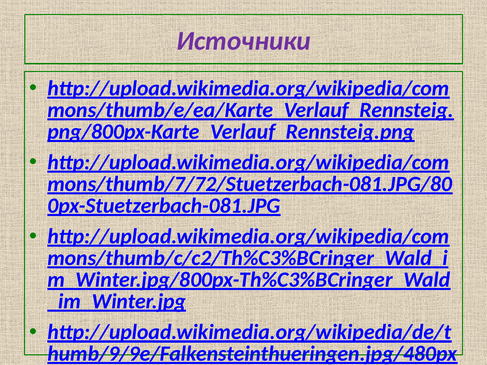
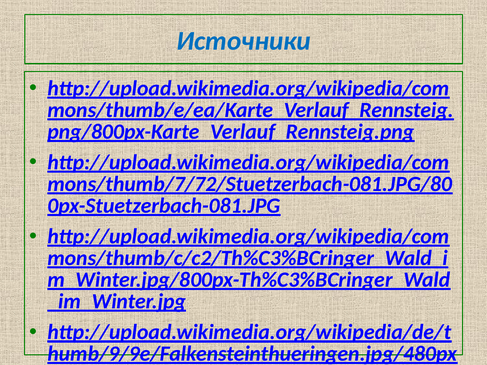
Источники colour: purple -> blue (244, 41)
